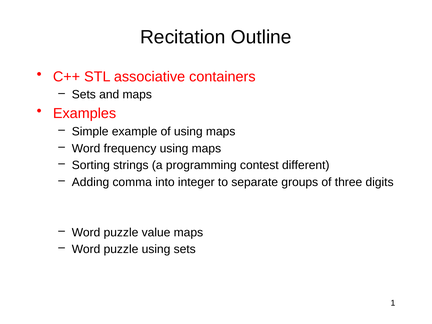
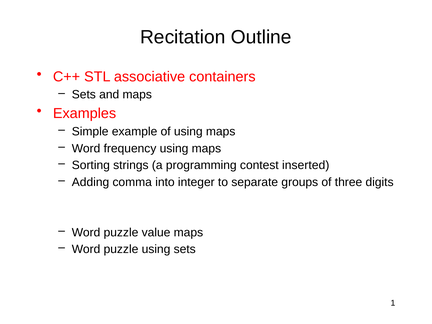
different: different -> inserted (306, 165)
